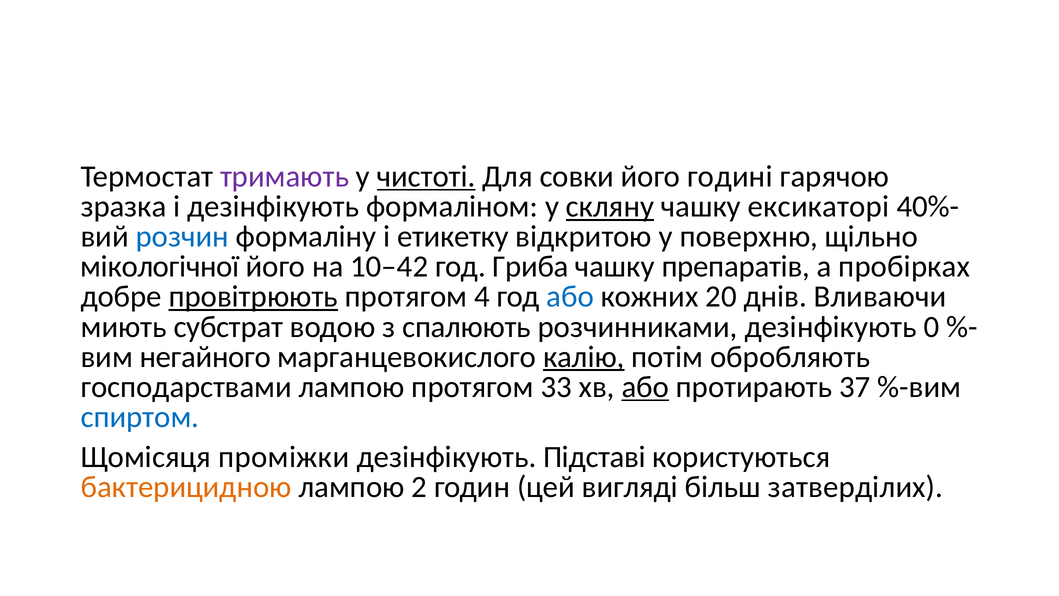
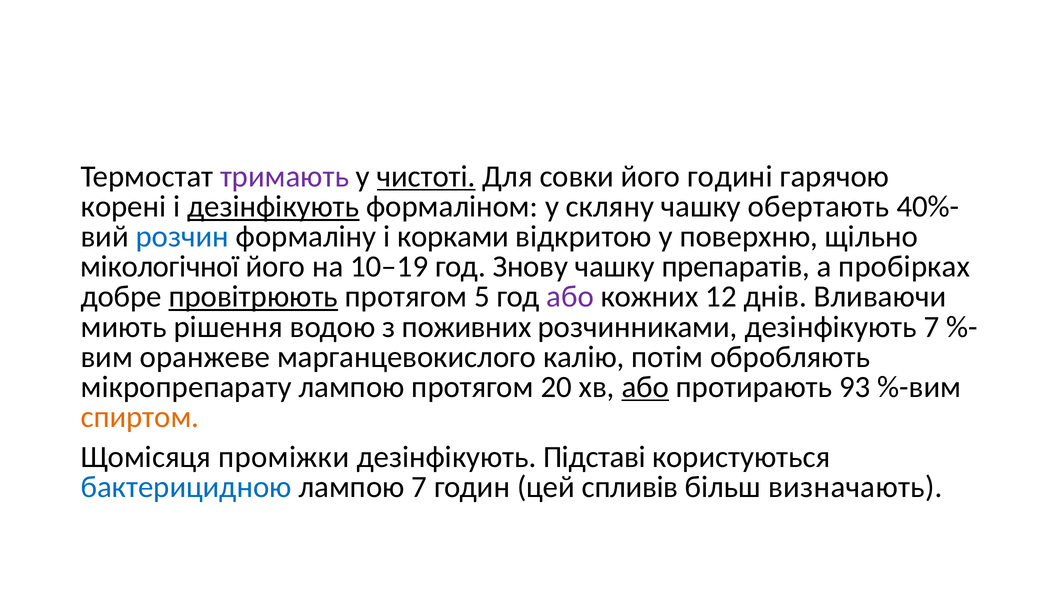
зразка: зразка -> корені (124, 206)
дезінфікують underline: none -> present (273, 206)
скляну underline: present -> none (610, 206)
ексикаторі: ексикаторі -> обертають (819, 206)
етикетку: етикетку -> корками (453, 236)
10–42: 10–42 -> 10–19 (389, 267)
Гриба: Гриба -> Знову (530, 267)
4: 4 -> 5 (482, 297)
або colour: blue -> purple (570, 297)
20: 20 -> 12 (721, 297)
субстрат: субстрат -> рішення (228, 327)
спалюють: спалюють -> поживних (467, 327)
дезінфікують 0: 0 -> 7 (931, 327)
негайного: негайного -> оранжеве (205, 357)
калію underline: present -> none (584, 357)
господарствами: господарствами -> мікропрепарату (186, 387)
33: 33 -> 20 (556, 387)
37: 37 -> 93 (855, 387)
спиртом colour: blue -> orange (140, 417)
бактерицидною colour: orange -> blue (186, 487)
лампою 2: 2 -> 7 (419, 487)
вигляді: вигляді -> спливів (630, 487)
затверділих: затверділих -> визначають (855, 487)
